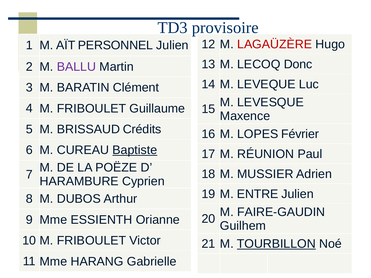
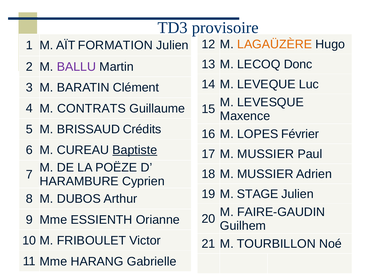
LAGAÜZÈRE colour: red -> orange (275, 44)
PERSONNEL: PERSONNEL -> FORMATION (115, 45)
4 M FRIBOULET: FRIBOULET -> CONTRATS (91, 109)
17 M RÉUNION: RÉUNION -> MUSSIER (266, 154)
ENTRE: ENTRE -> STAGE (258, 194)
TOURBILLON underline: present -> none (276, 244)
